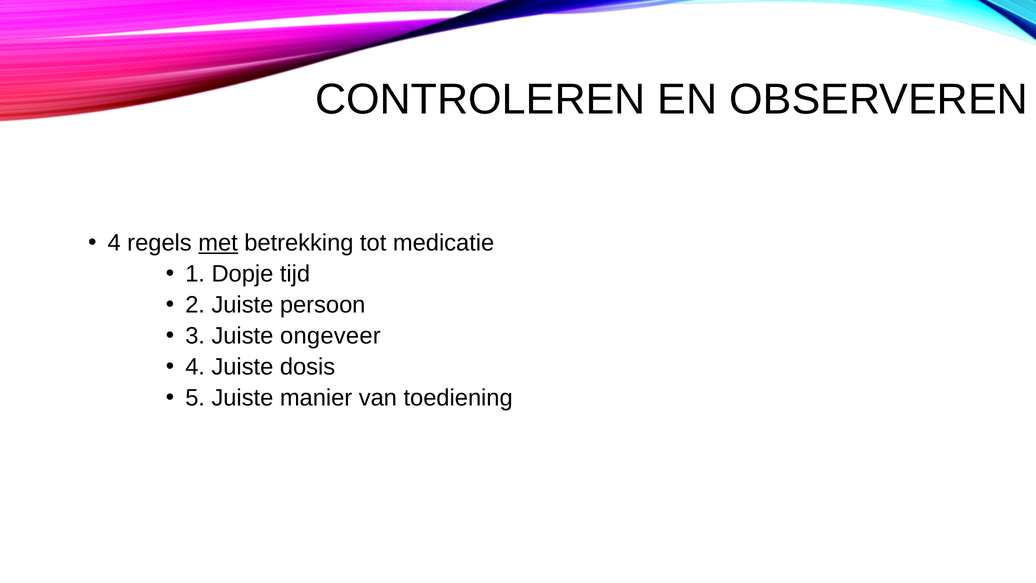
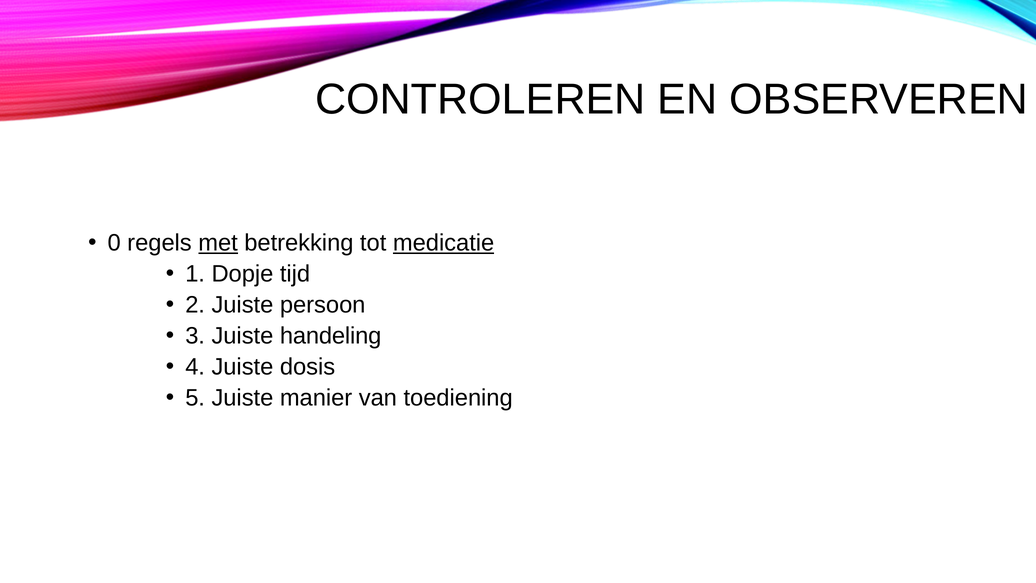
4: 4 -> 0 (114, 243)
medicatie underline: none -> present (444, 243)
ongeveer: ongeveer -> handeling (331, 336)
